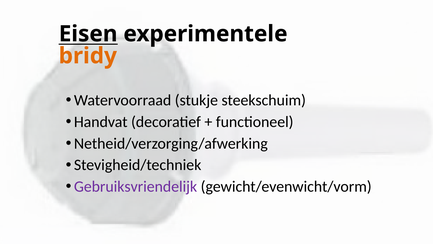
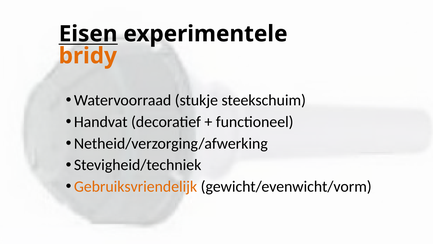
Gebruiksvriendelijk colour: purple -> orange (136, 186)
